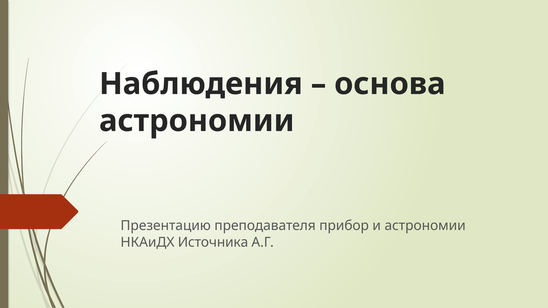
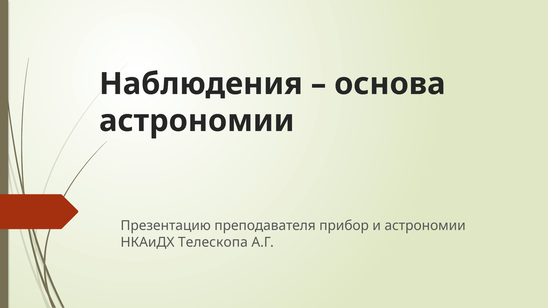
Источника: Источника -> Телескопа (213, 242)
